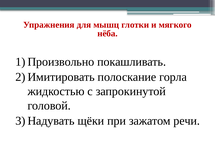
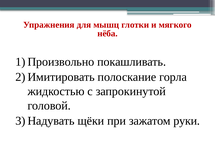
речи: речи -> руки (187, 121)
